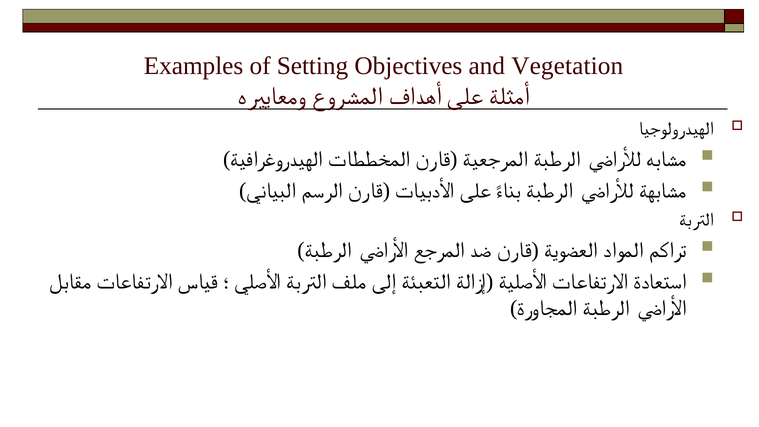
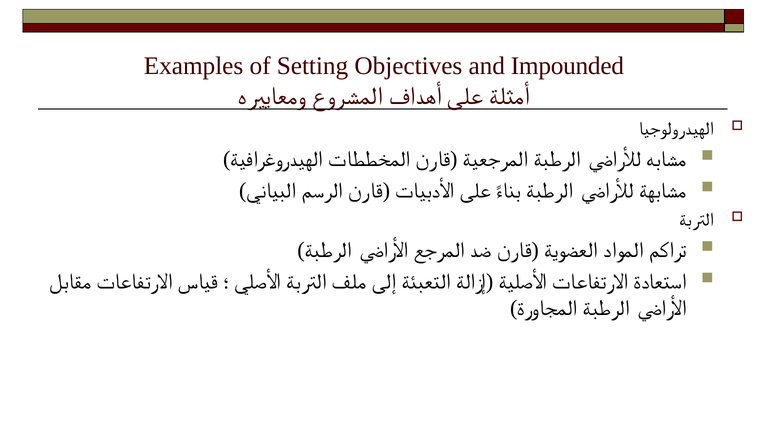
Vegetation: Vegetation -> Impounded (567, 66)
